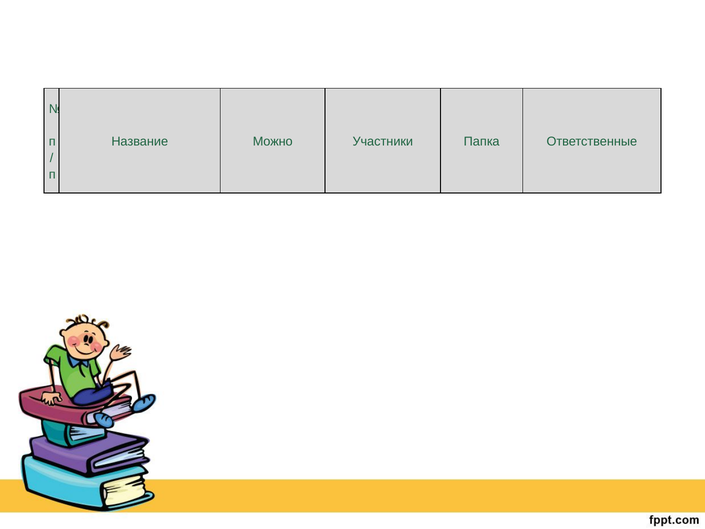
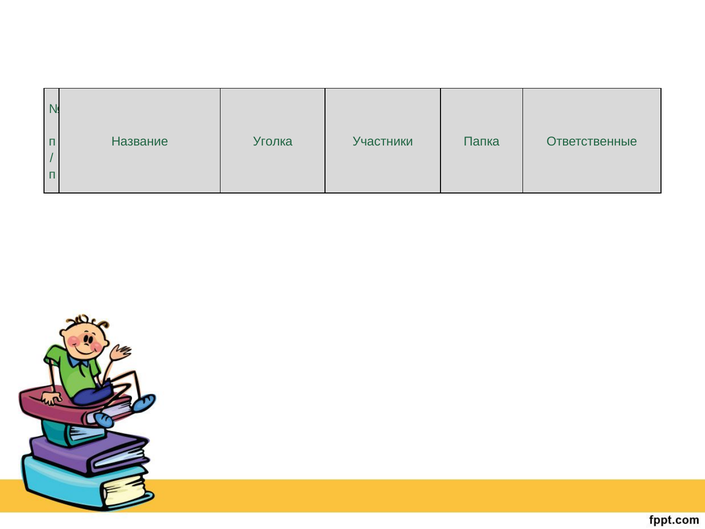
Можно: Можно -> Уголка (273, 142)
